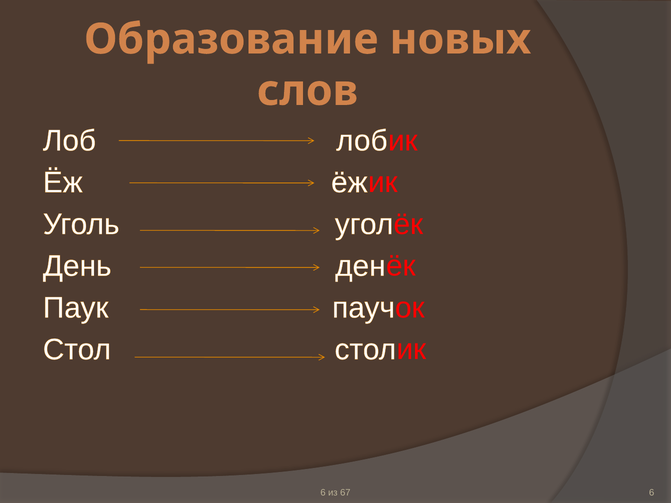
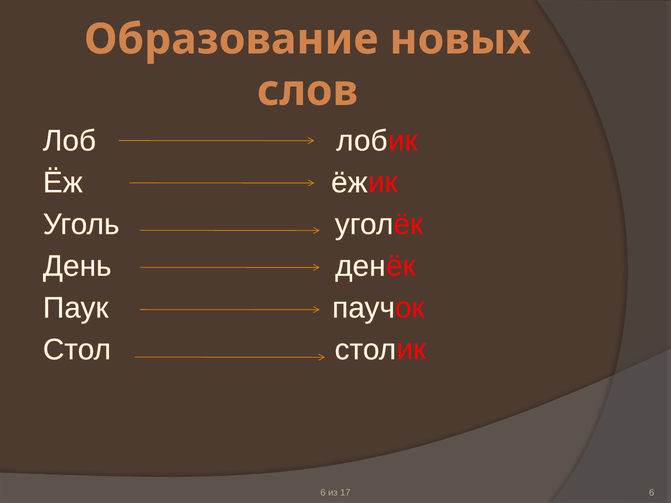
67: 67 -> 17 (345, 493)
